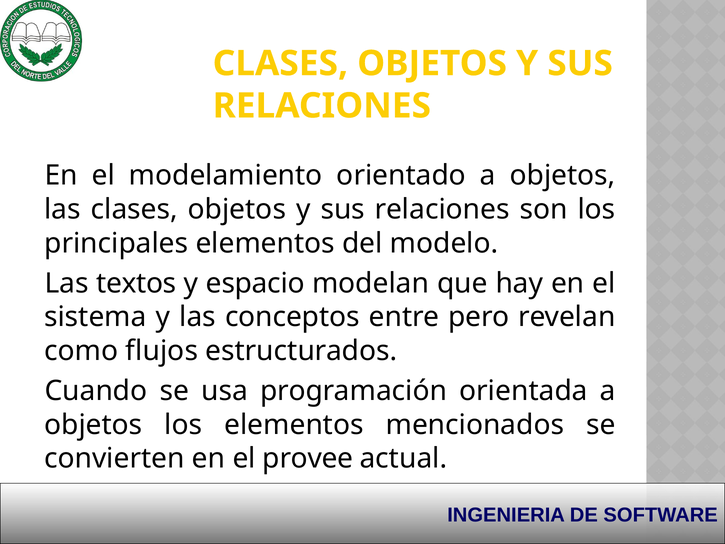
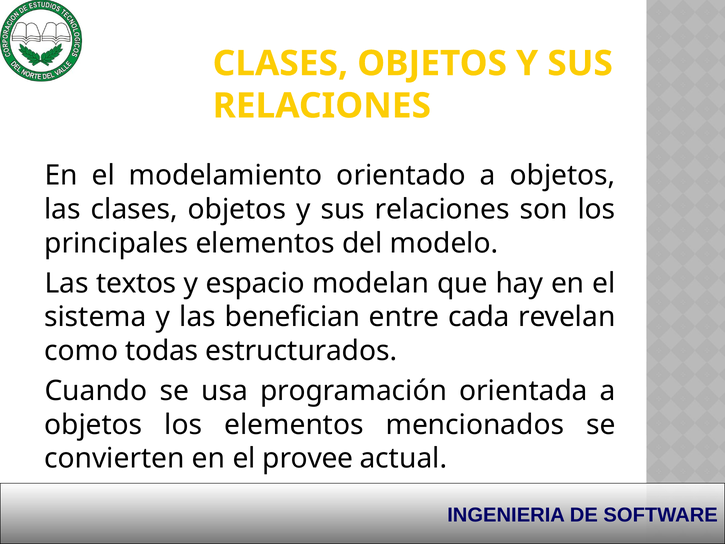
conceptos: conceptos -> benefician (292, 317)
pero: pero -> cada (479, 317)
flujos: flujos -> todas (162, 351)
